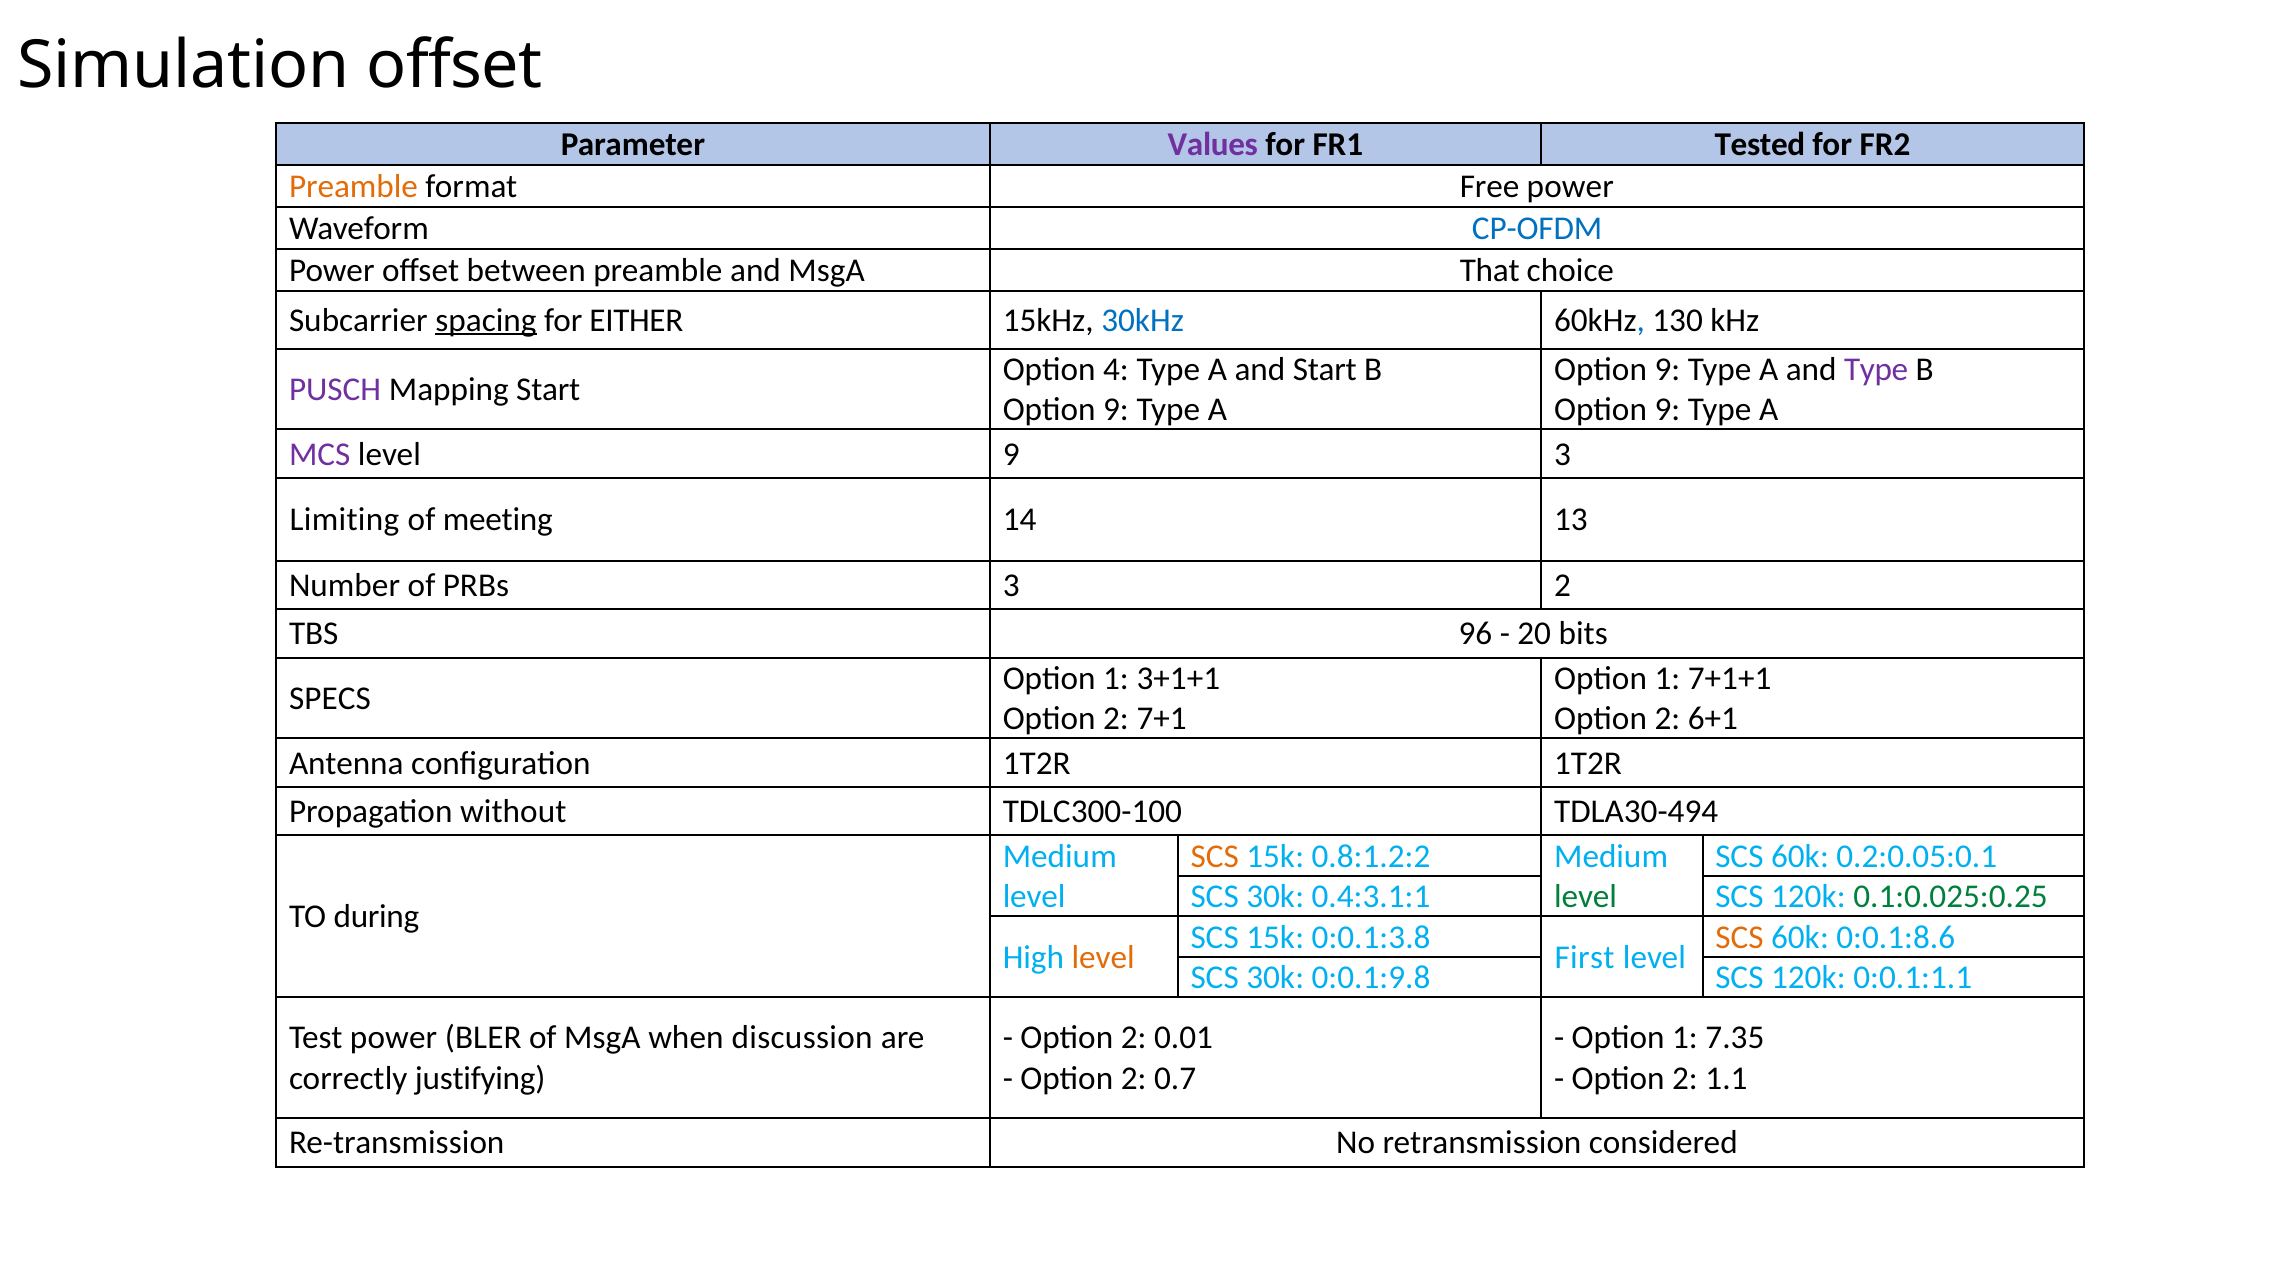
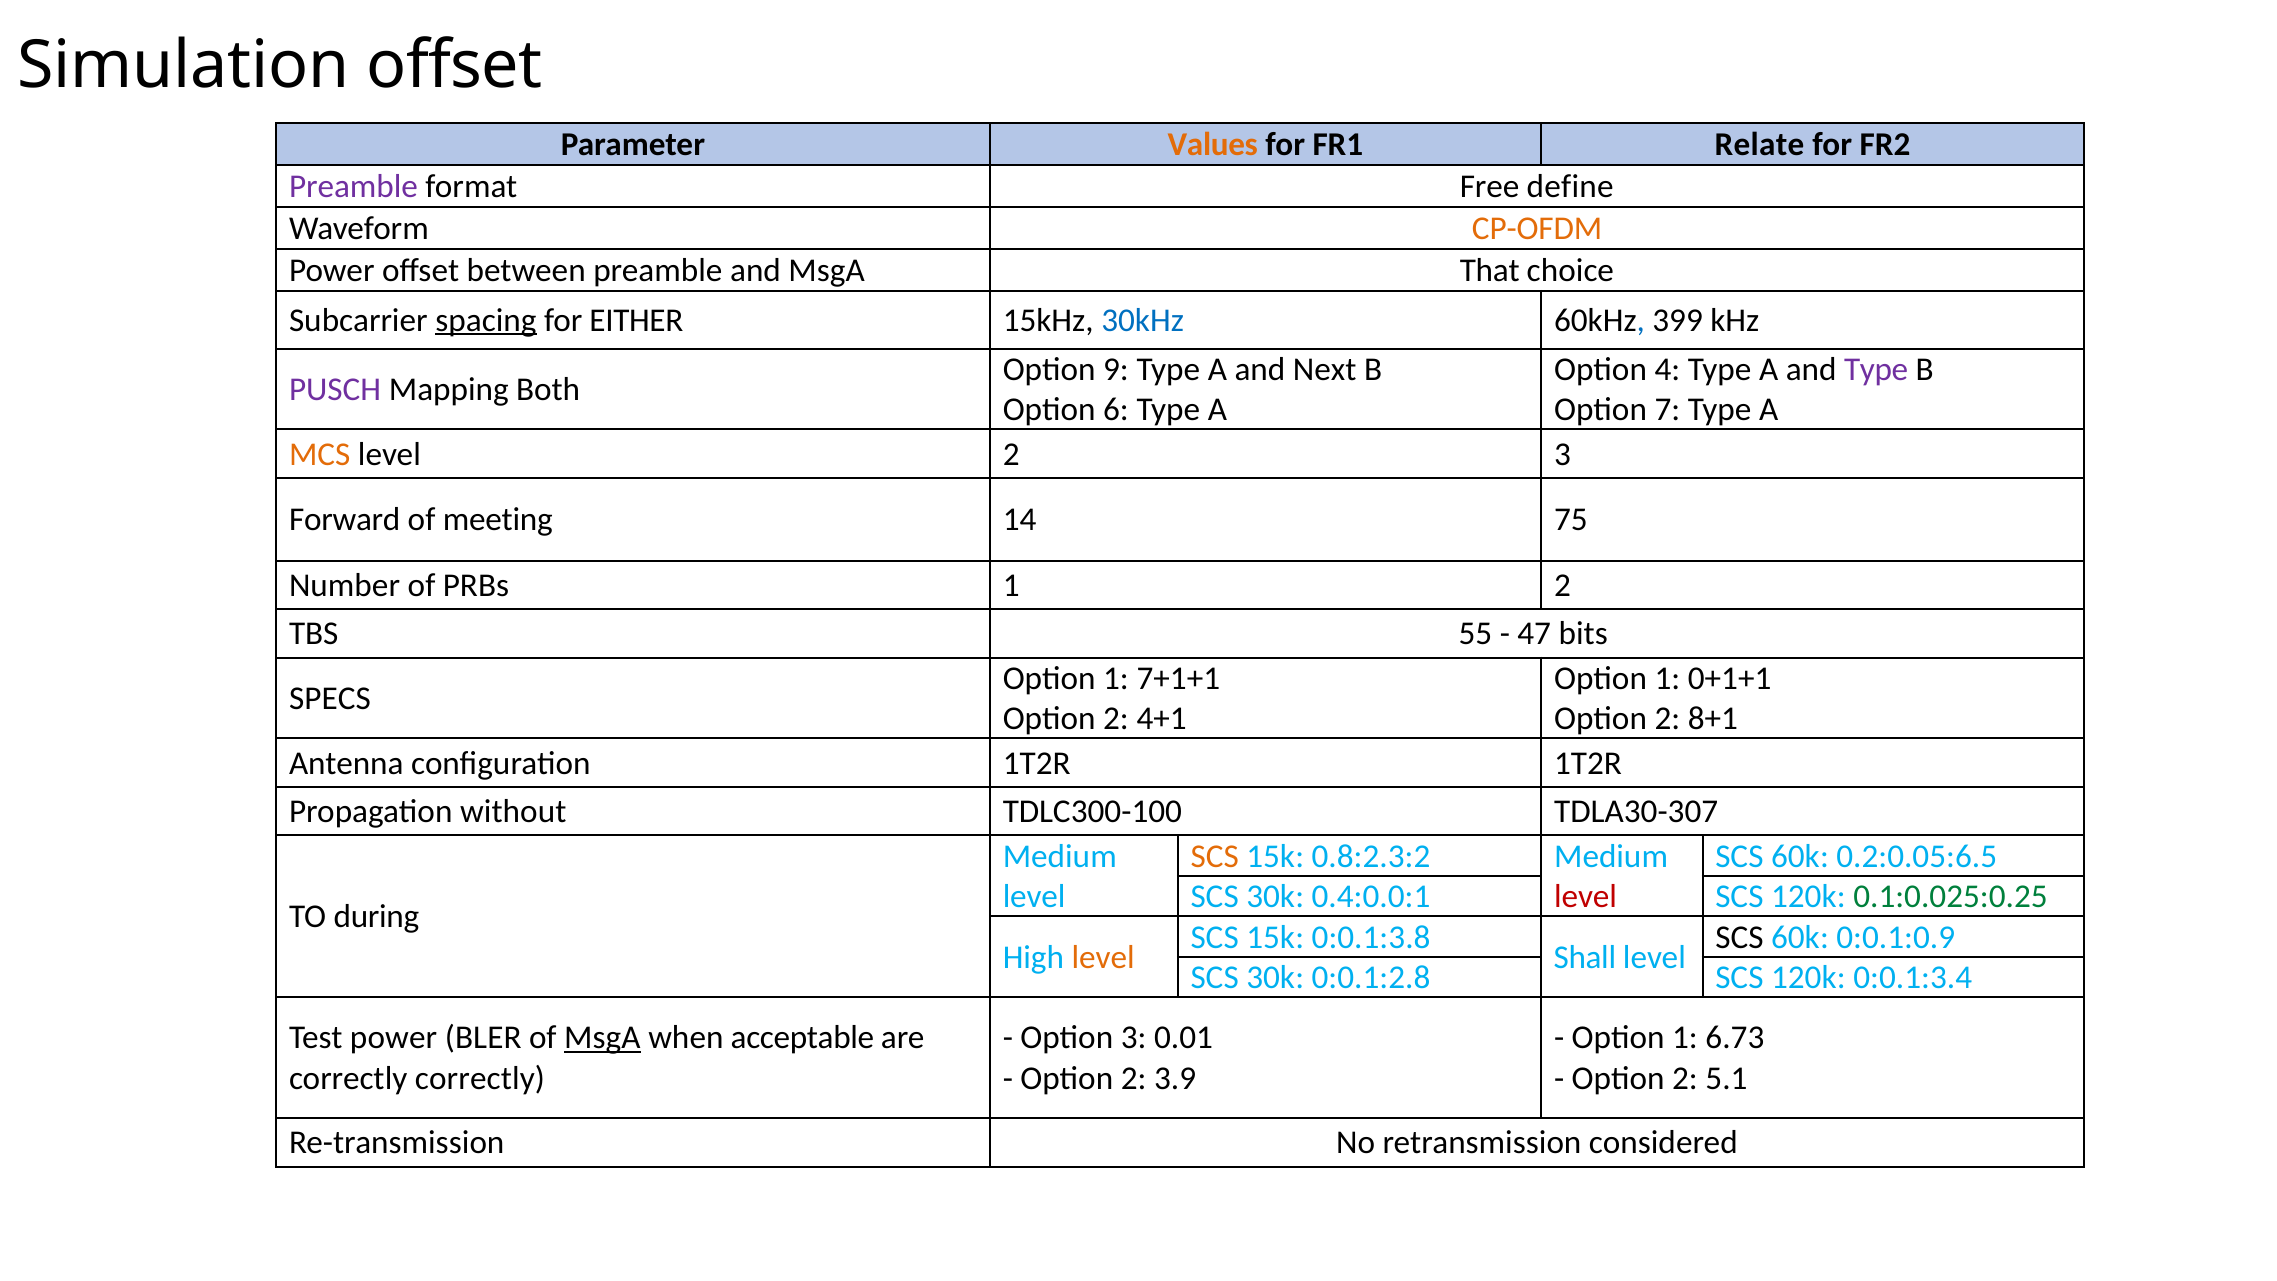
Values colour: purple -> orange (1213, 144)
Tested: Tested -> Relate (1760, 144)
Preamble colour: orange -> purple (353, 186)
Free power: power -> define (1570, 186)
CP-OFDM colour: blue -> orange (1537, 228)
130: 130 -> 399 (1678, 320)
4: 4 -> 9 (1116, 369)
and Start: Start -> Next (1325, 369)
9: 9 -> 4 (1667, 369)
Mapping Start: Start -> Both (548, 389)
9: 9 -> 6 (1116, 410)
9: 9 -> 7 (1667, 410)
MCS colour: purple -> orange (320, 454)
level 9: 9 -> 2 (1011, 454)
Limiting: Limiting -> Forward (345, 520)
13: 13 -> 75 (1571, 520)
PRBs 3: 3 -> 1 (1011, 585)
96: 96 -> 55 (1475, 634)
20: 20 -> 47 (1534, 634)
3+1+1: 3+1+1 -> 7+1+1 (1178, 678)
7+1+1: 7+1+1 -> 0+1+1 (1730, 678)
7+1: 7+1 -> 4+1 (1162, 719)
6+1: 6+1 -> 8+1 (1713, 719)
TDLA30-494: TDLA30-494 -> TDLA30-307 (1636, 812)
0.8:1.2:2: 0.8:1.2:2 -> 0.8:2.3:2 (1371, 856)
0.2:0.05:0.1: 0.2:0.05:0.1 -> 0.2:0.05:6.5 (1917, 856)
0.4:3.1:1: 0.4:3.1:1 -> 0.4:0.0:1 (1371, 896)
level colour: green -> red (1586, 896)
SCS colour: orange -> black (1739, 937)
0:0.1:8.6: 0:0.1:8.6 -> 0:0.1:0.9 (1896, 937)
First: First -> Shall (1585, 957)
0:0.1:9.8: 0:0.1:9.8 -> 0:0.1:2.8 (1371, 977)
0:0.1:1.1: 0:0.1:1.1 -> 0:0.1:3.4 (1913, 977)
MsgA underline: none -> present (602, 1038)
discussion: discussion -> acceptable (802, 1038)
2: 2 -> 3 (1134, 1038)
7.35: 7.35 -> 6.73 (1735, 1038)
correctly justifying: justifying -> correctly (480, 1078)
0.7: 0.7 -> 3.9 (1175, 1078)
1.1: 1.1 -> 5.1 (1726, 1078)
